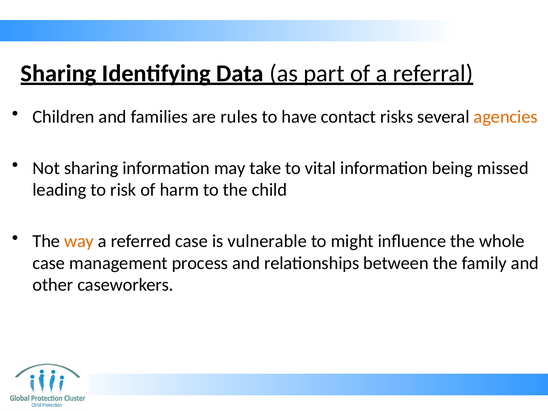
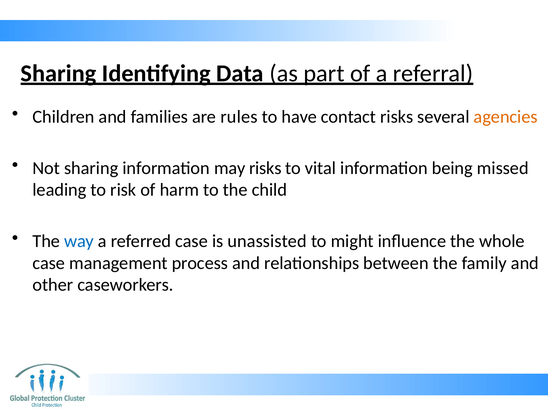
may take: take -> risks (265, 168)
way colour: orange -> blue (79, 241)
vulnerable: vulnerable -> unassisted (267, 241)
